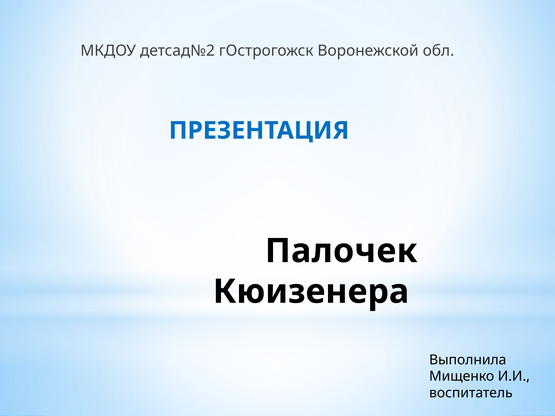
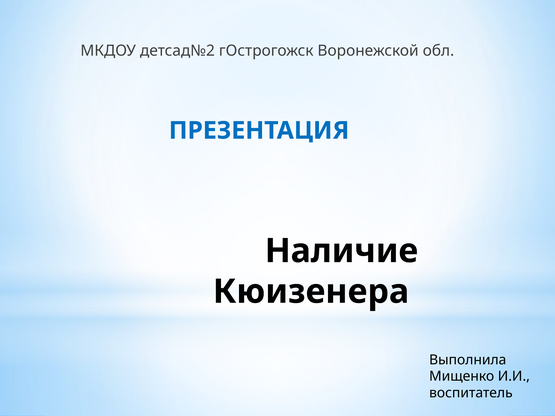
Палочек: Палочек -> Наличие (341, 251)
